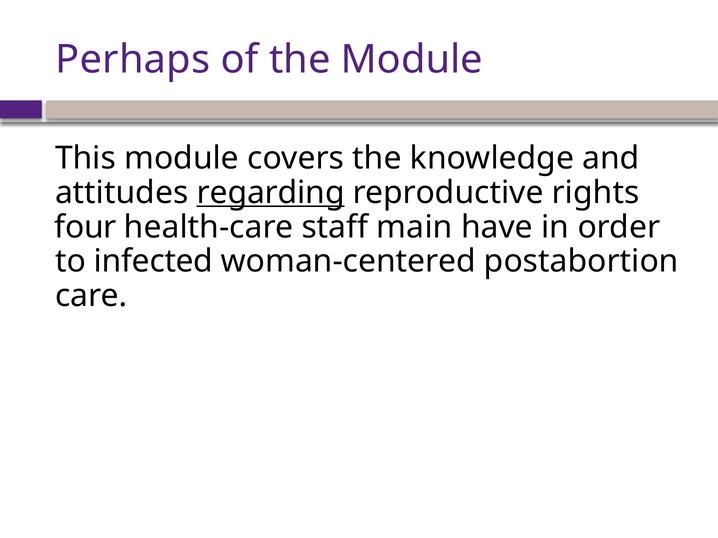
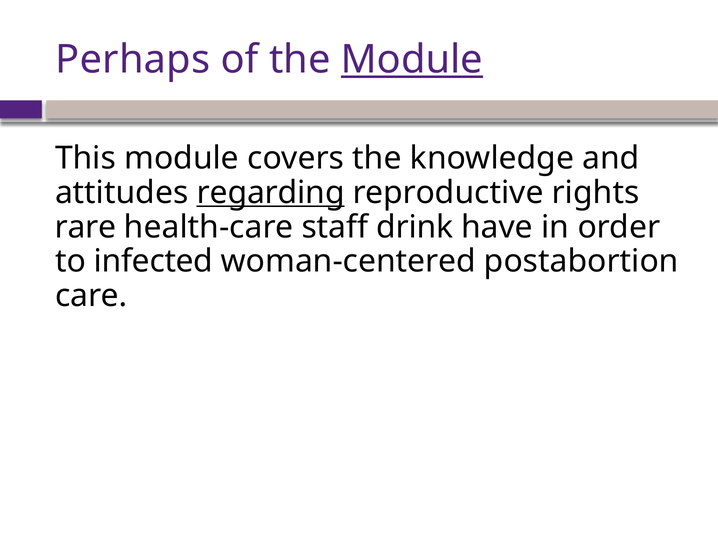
Module underline: none -> present (412, 60)
four: four -> rare (86, 227)
main: main -> drink (415, 227)
